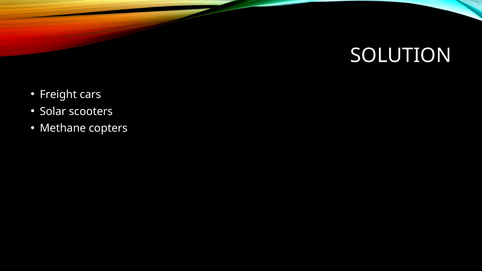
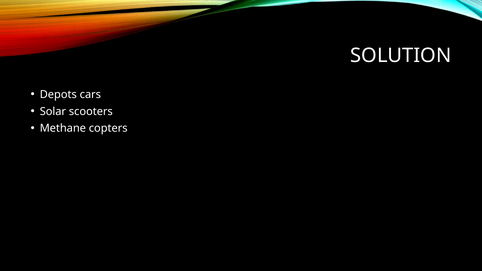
Freight: Freight -> Depots (58, 94)
